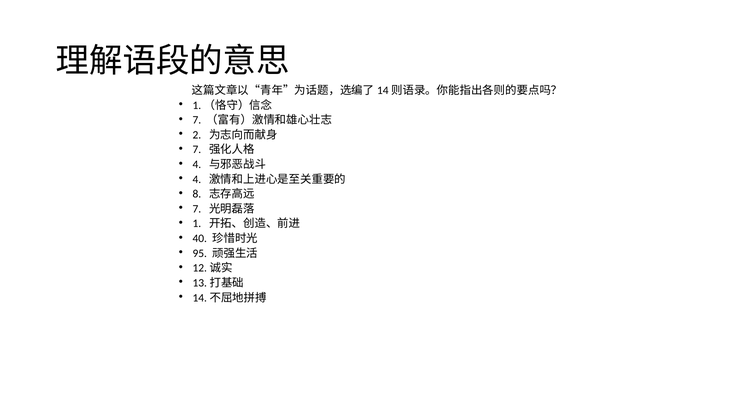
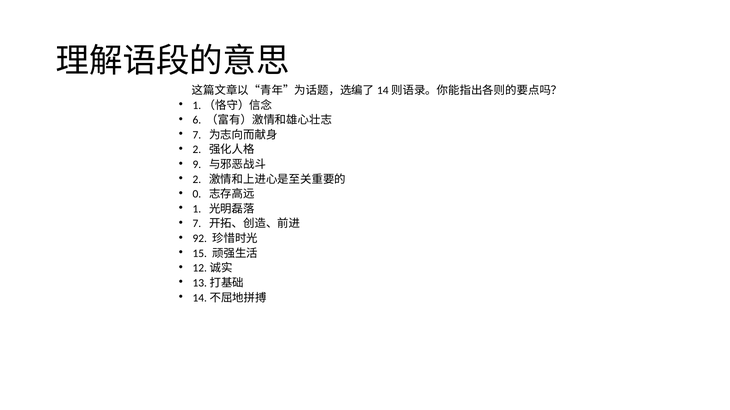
7: 7 -> 6 (197, 120)
2: 2 -> 7 (197, 135)
7: 7 -> 2 (197, 150)
4: 4 -> 9 (197, 165)
4: 4 -> 2 (197, 180)
8: 8 -> 0 (197, 194)
7: 7 -> 1 (197, 209)
1: 1 -> 7 (197, 224)
40: 40 -> 92 (200, 239)
95: 95 -> 15 (200, 254)
